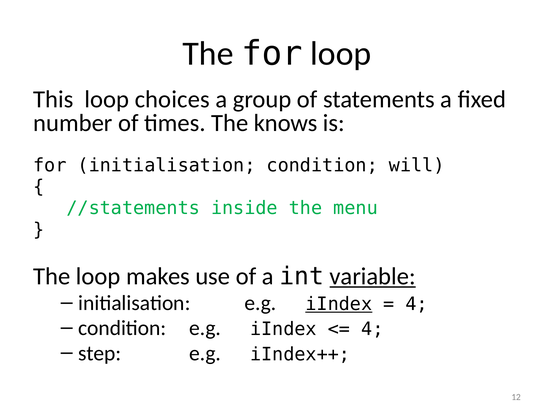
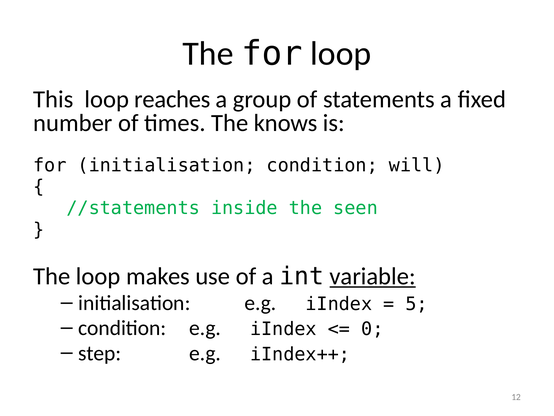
choices: choices -> reaches (172, 99)
menu: menu -> seen (356, 208)
iIndex underline: present -> none (339, 304)
4: 4 -> 5 (417, 304)
4: 4 -> 0 (372, 329)
